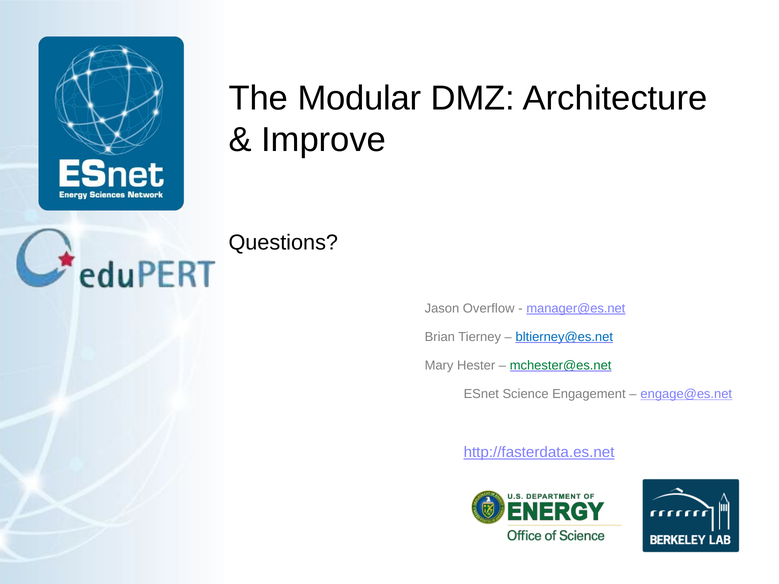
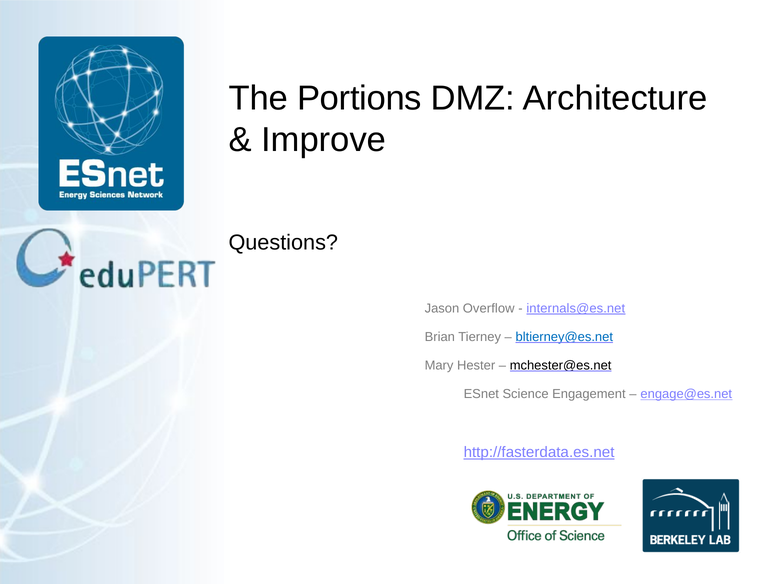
Modular: Modular -> Portions (359, 98)
manager@es.net: manager@es.net -> internals@es.net (576, 308)
mchester@es.net colour: green -> black (561, 366)
